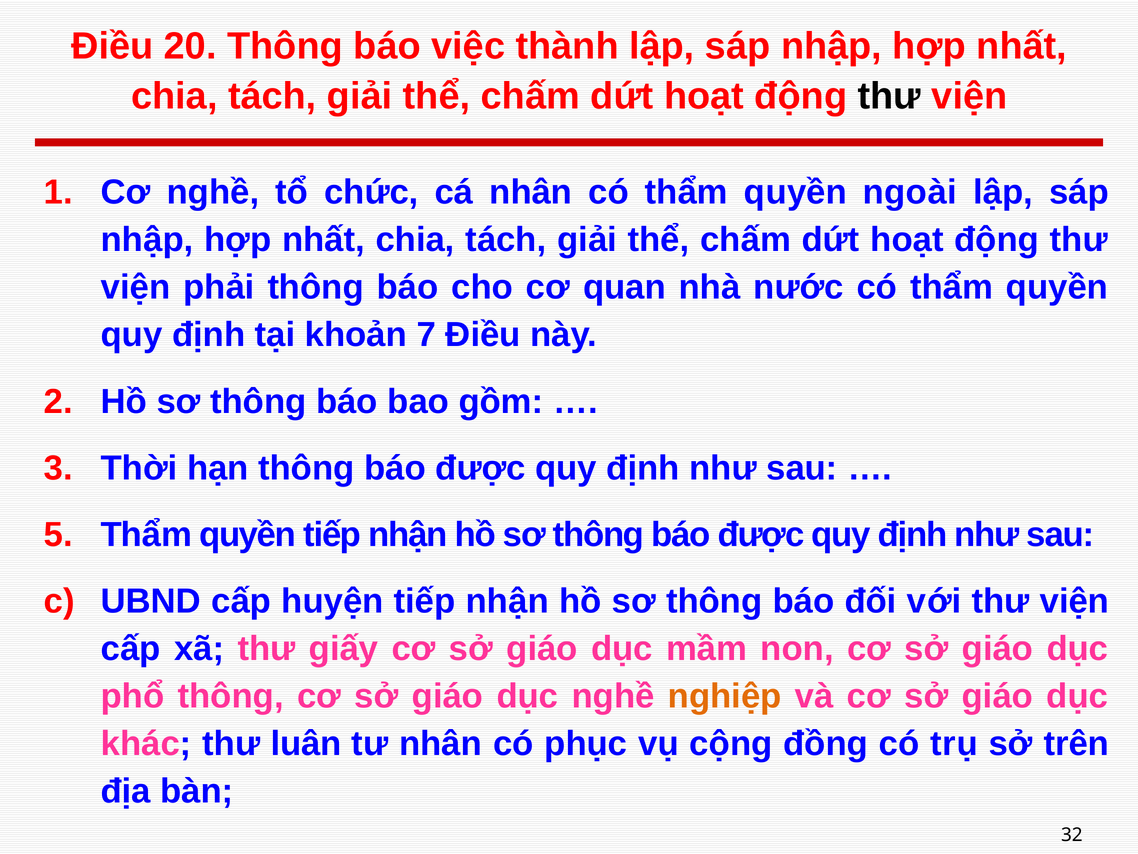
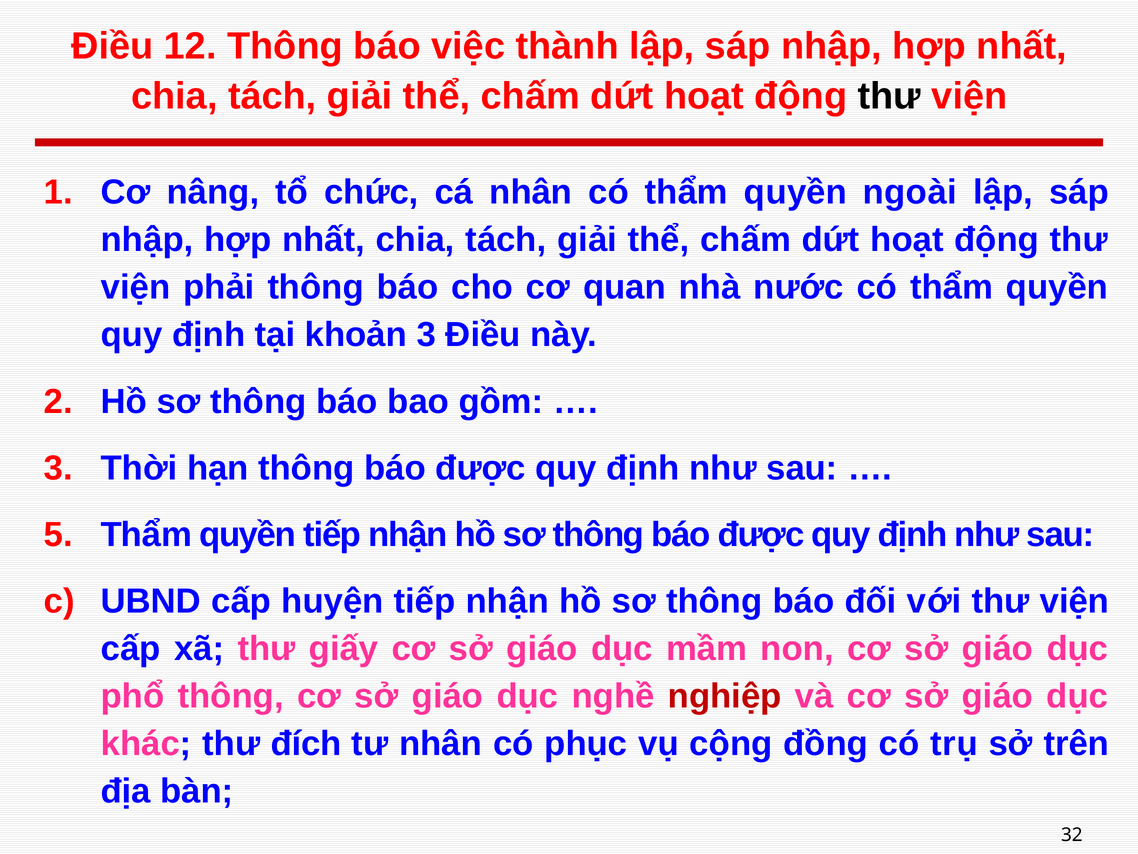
20: 20 -> 12 (190, 46)
Cơ nghề: nghề -> nâng (213, 192)
khoản 7: 7 -> 3 (426, 335)
nghiệp colour: orange -> red (725, 696)
luân: luân -> đích (306, 743)
